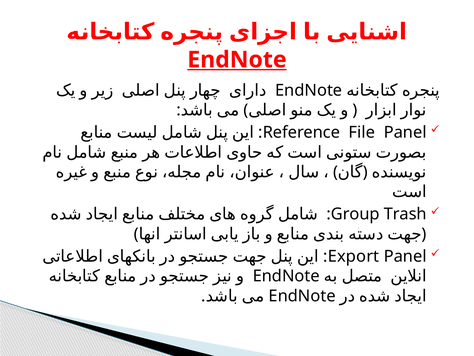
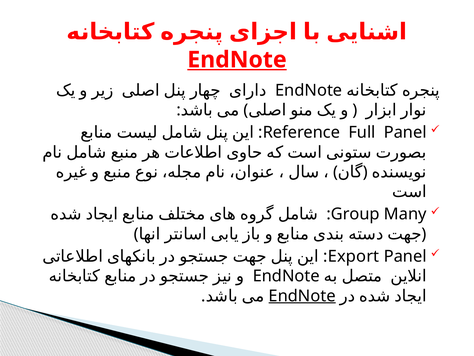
File: File -> Full (362, 132)
Trash: Trash -> Many (405, 214)
EndNote underline: none -> present (302, 295)
